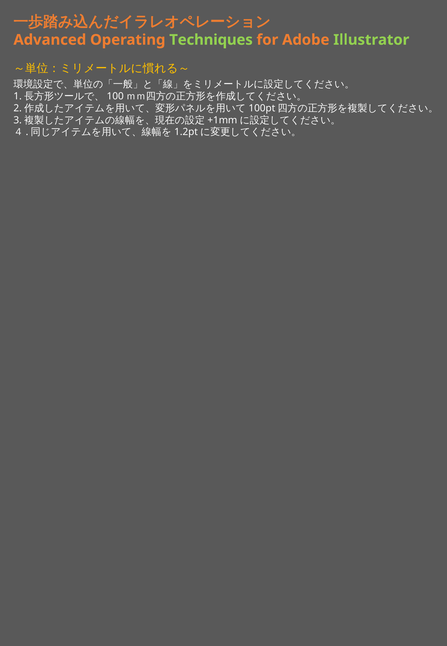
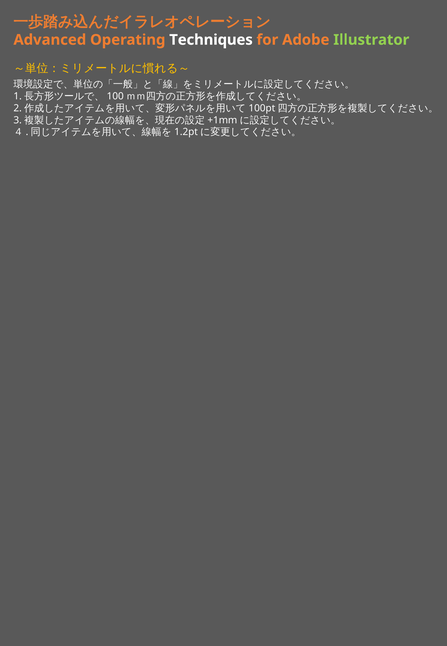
Techniques colour: light green -> white (211, 40)
